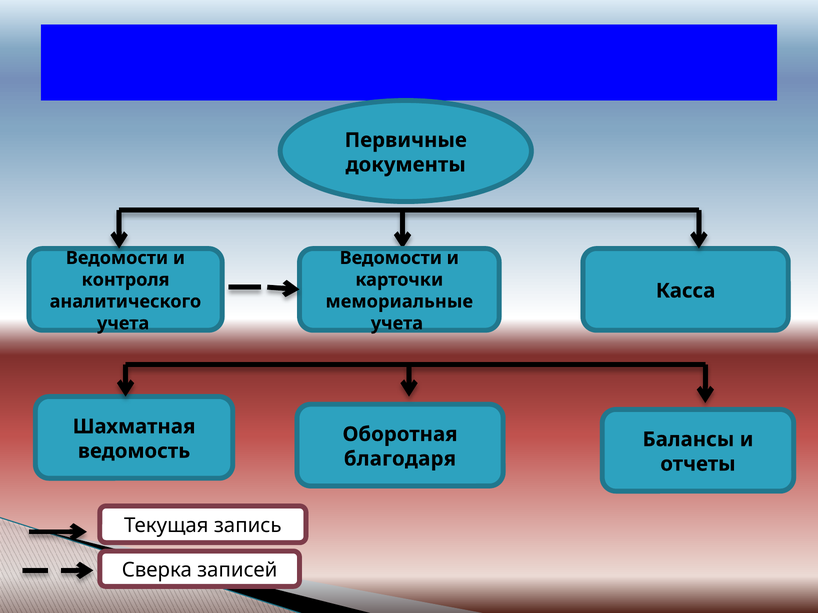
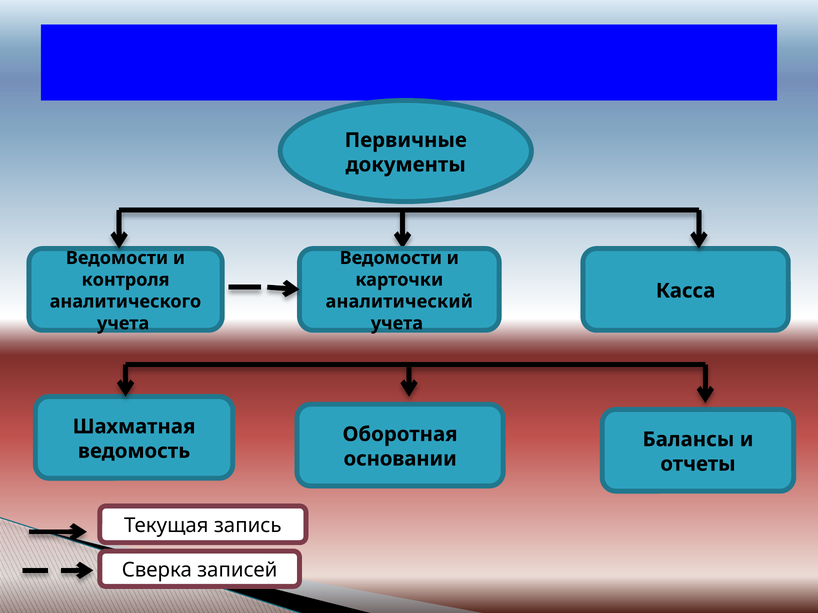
мемориальные: мемориальные -> аналитический (399, 302)
благодаря: благодаря -> основании (400, 459)
